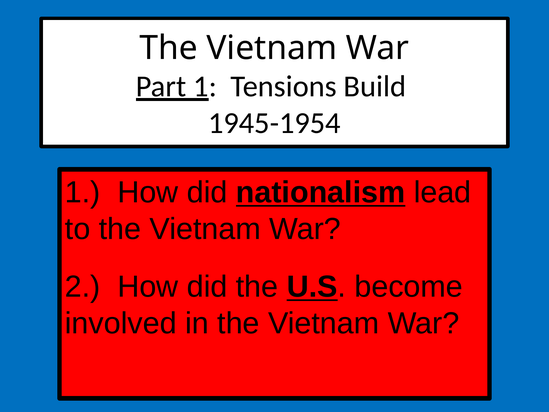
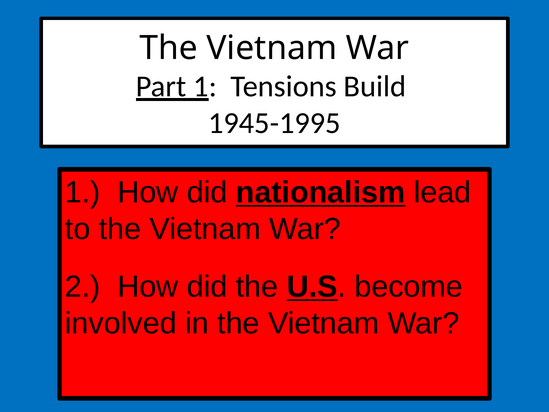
1945-1954: 1945-1954 -> 1945-1995 (274, 123)
